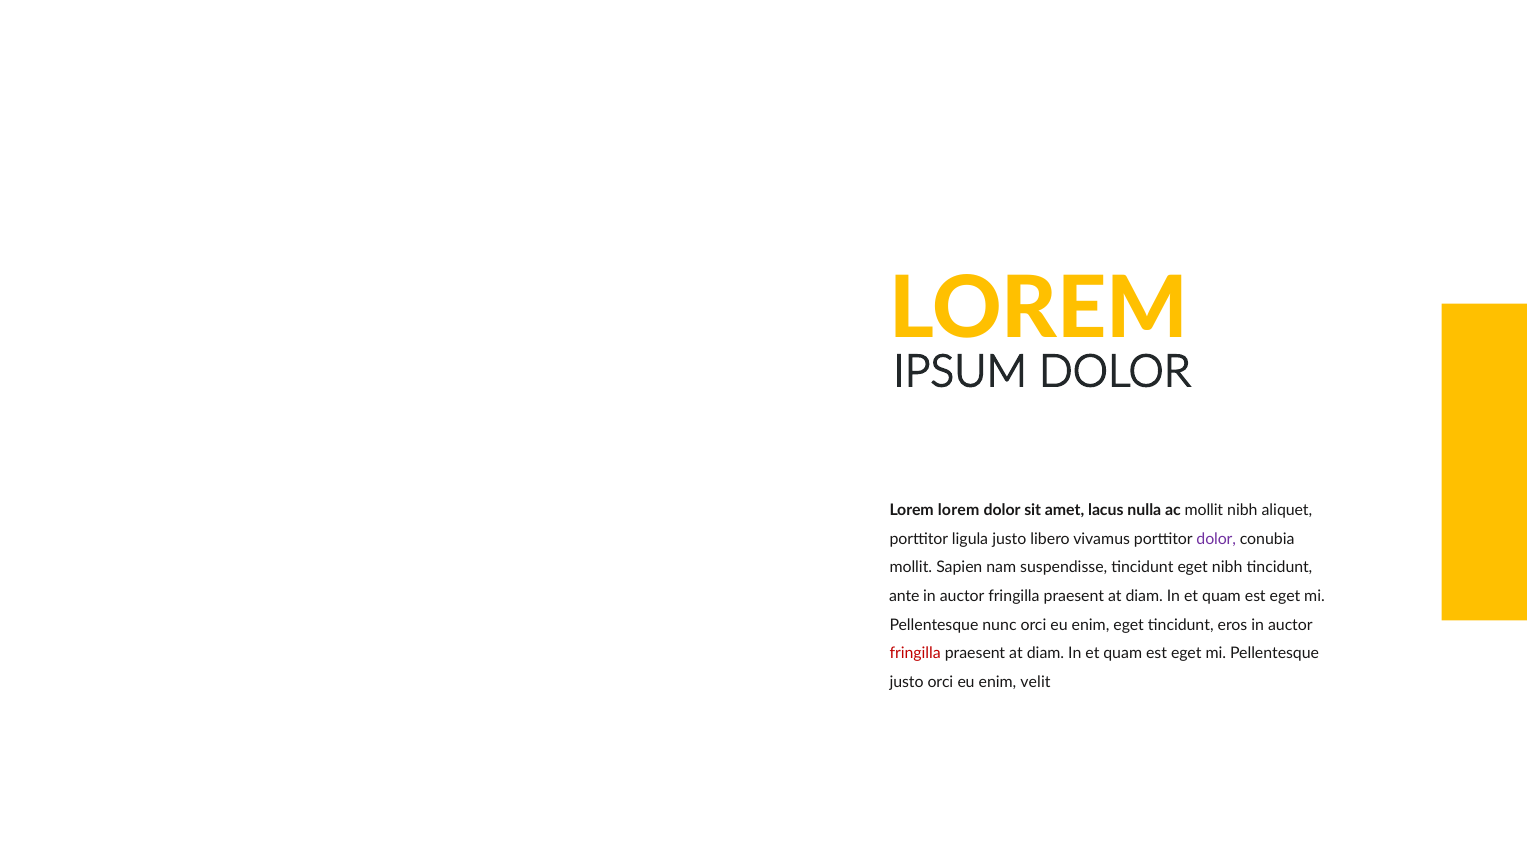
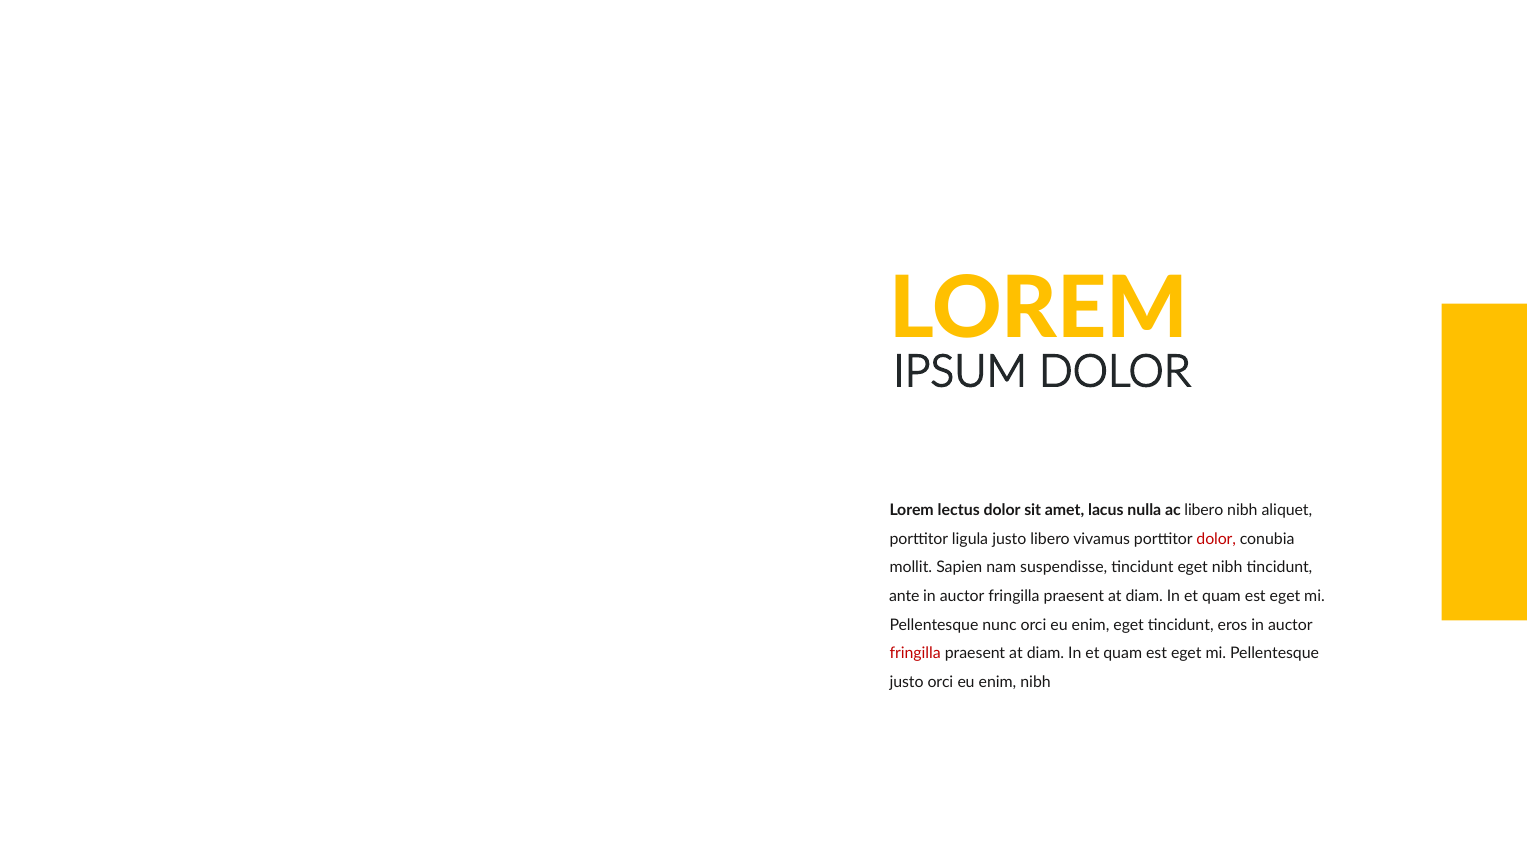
Lorem lorem: lorem -> lectus (959, 510)
ac mollit: mollit -> libero (1204, 510)
dolor colour: purple -> red (1216, 539)
enim velit: velit -> nibh (1036, 682)
